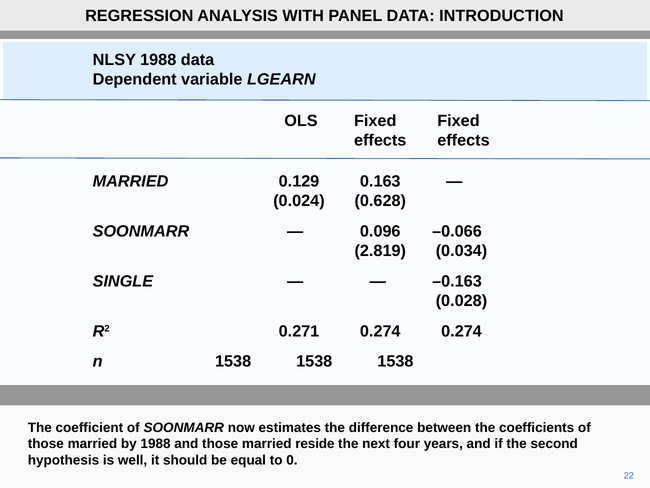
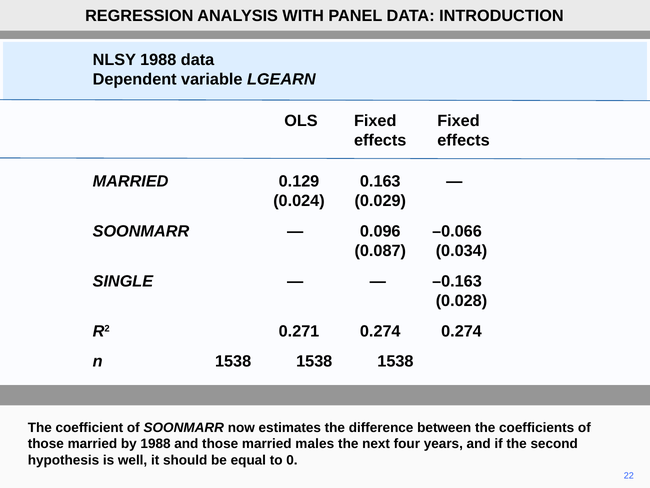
0.628: 0.628 -> 0.029 (380, 201)
2.819: 2.819 -> 0.087 (380, 251)
reside: reside -> males (315, 443)
